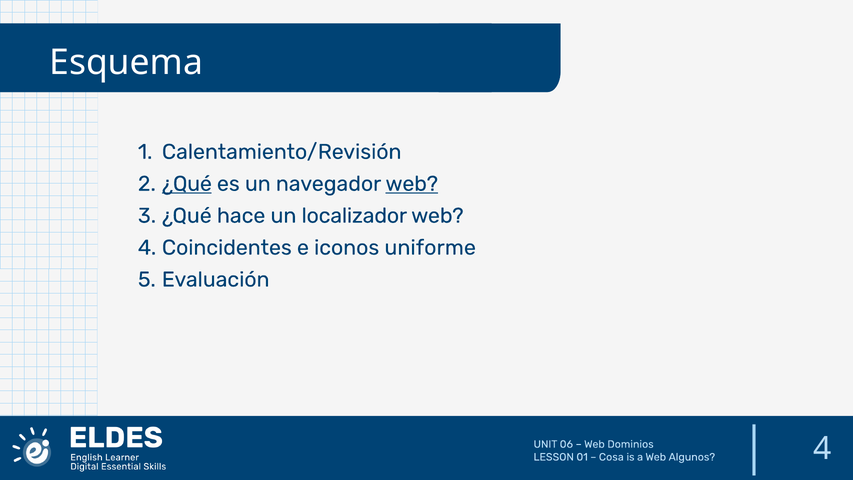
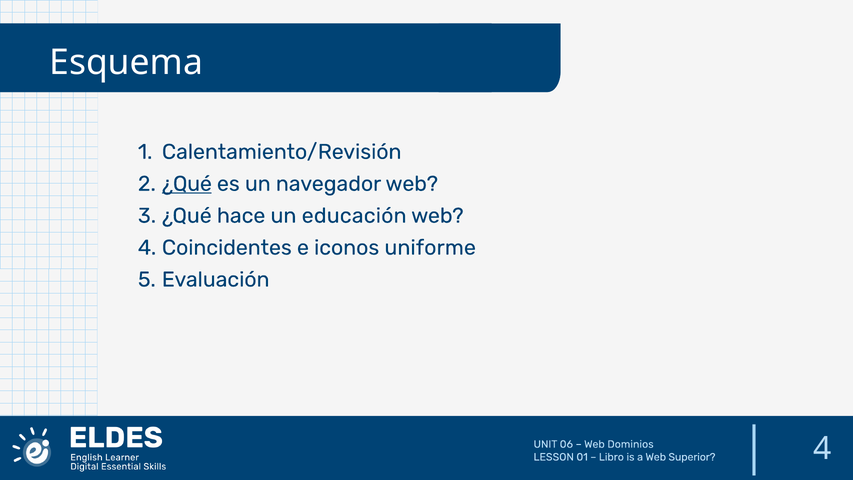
web underline: present -> none (412, 184)
localizador: localizador -> educación (354, 216)
Cosa: Cosa -> Libro (611, 457)
Algunos: Algunos -> Superior (692, 457)
